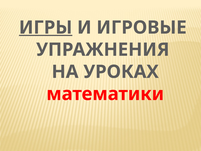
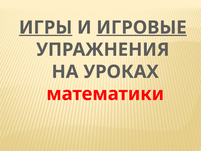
ИГРОВЫЕ underline: none -> present (142, 27)
